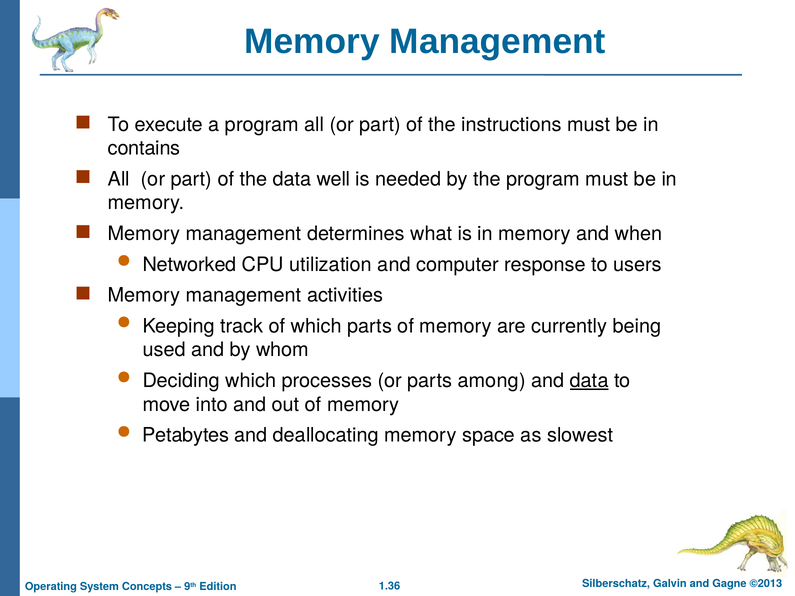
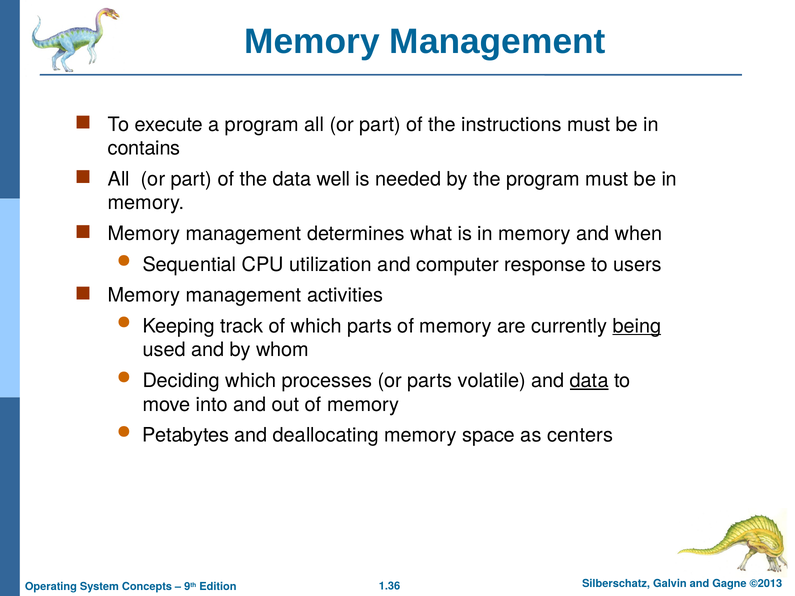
Networked: Networked -> Sequential (190, 265)
being underline: none -> present (637, 326)
among: among -> volatile (492, 381)
slowest: slowest -> centers (580, 436)
